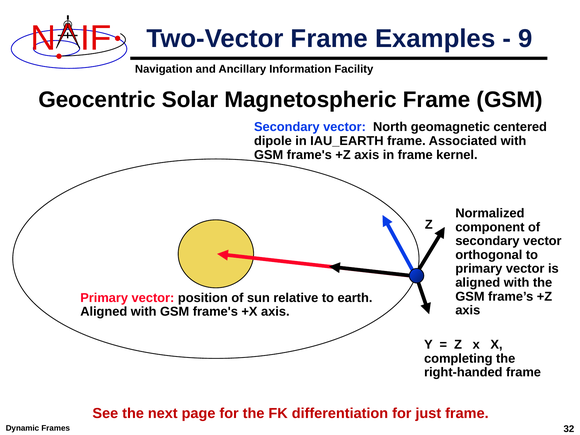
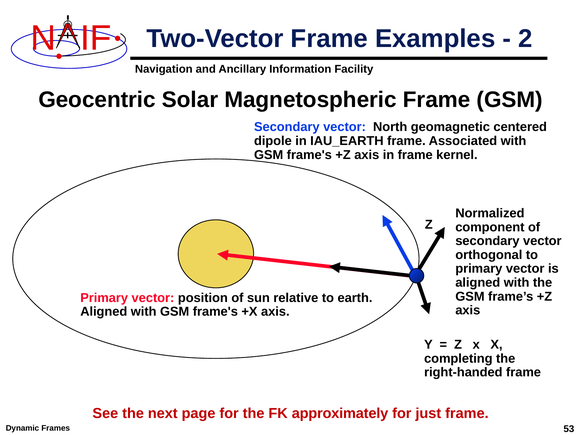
9: 9 -> 2 (525, 39)
differentiation: differentiation -> approximately (340, 413)
32: 32 -> 53 (569, 429)
